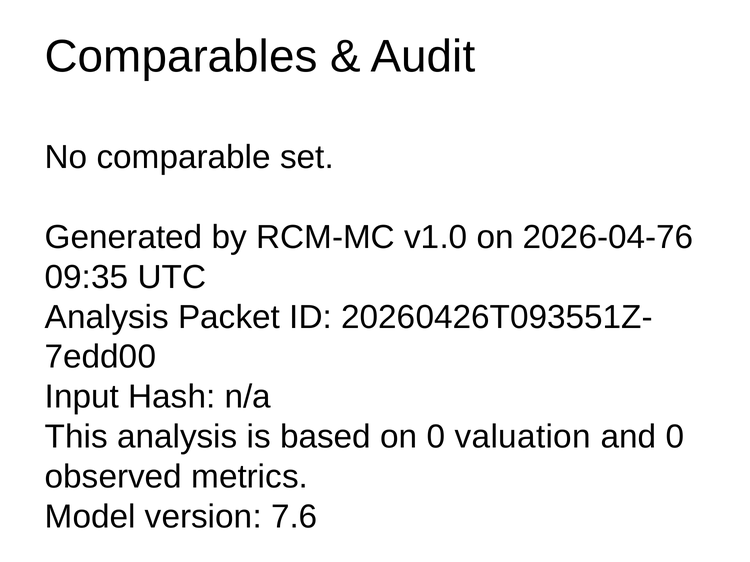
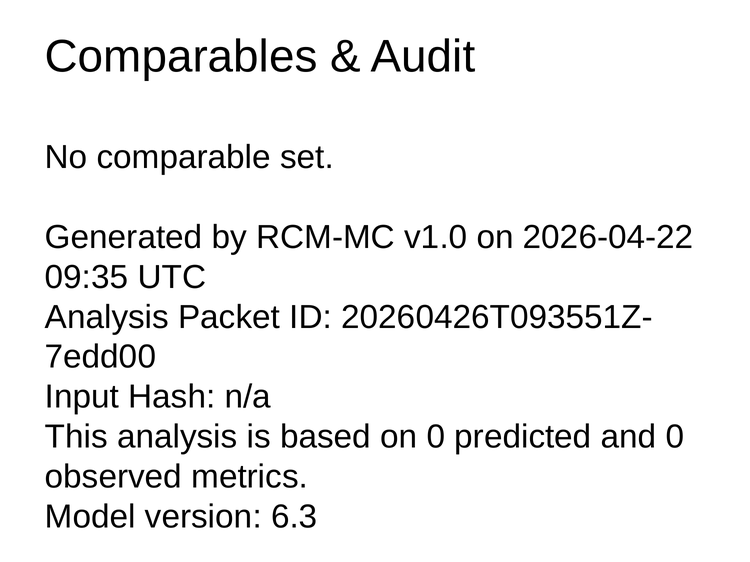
2026-04-76: 2026-04-76 -> 2026-04-22 (608, 237)
valuation: valuation -> predicted (523, 437)
7.6: 7.6 -> 6.3 (294, 517)
